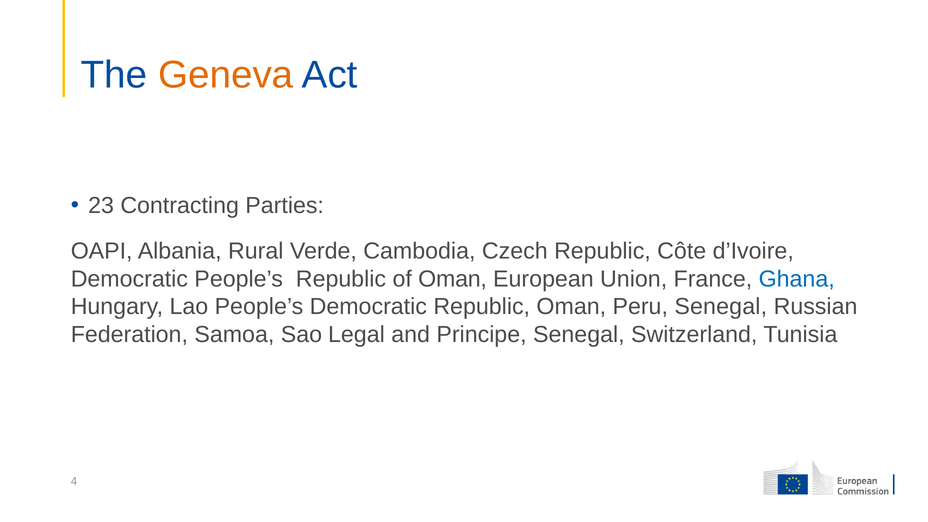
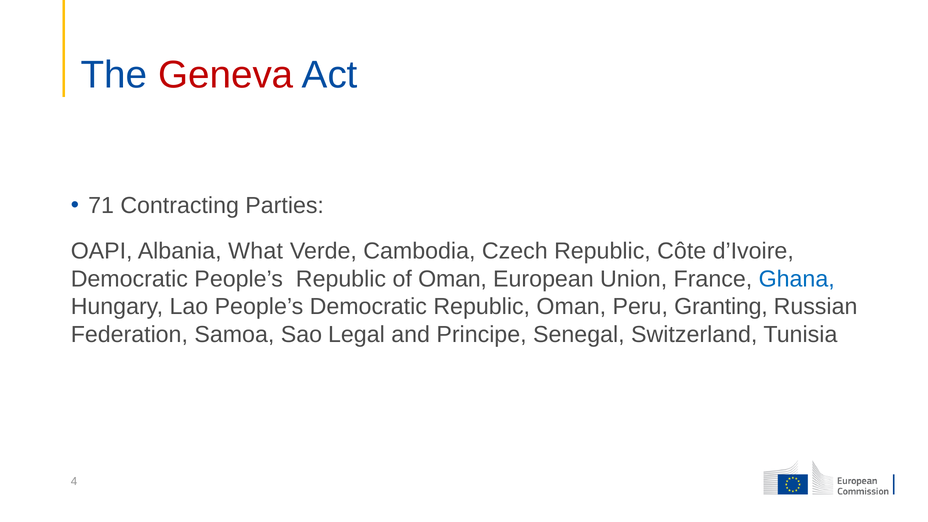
Geneva colour: orange -> red (226, 75)
23: 23 -> 71 (101, 206)
Rural: Rural -> What (256, 251)
Peru Senegal: Senegal -> Granting (721, 307)
